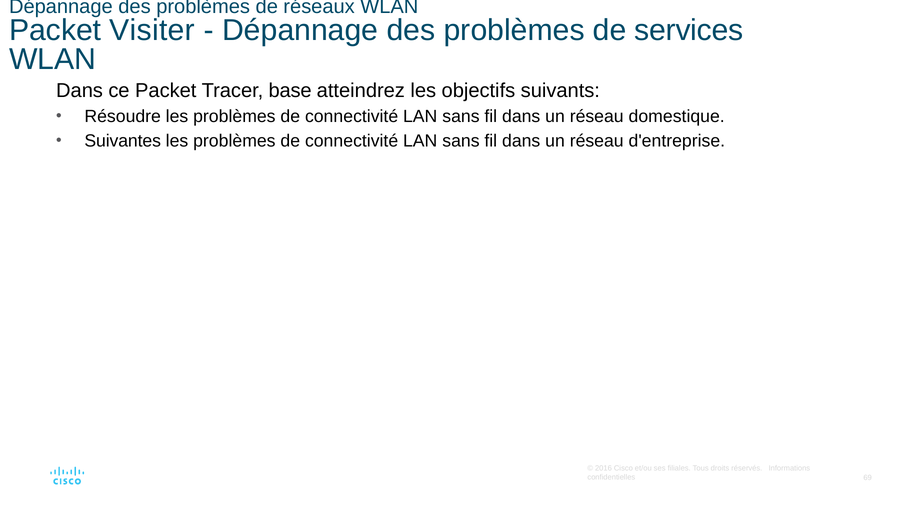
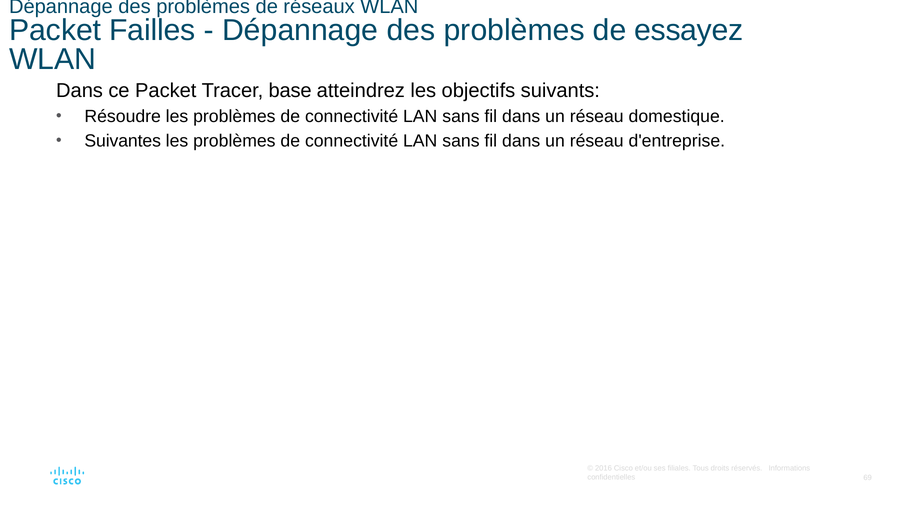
Visiter: Visiter -> Failles (152, 30)
services: services -> essayez (689, 30)
